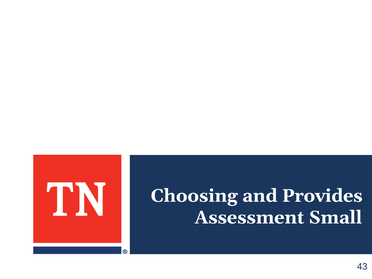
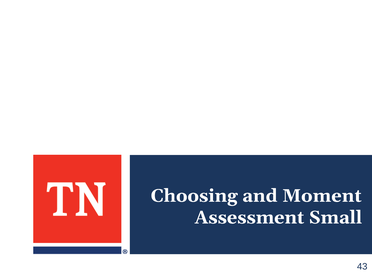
Provides: Provides -> Moment (322, 196)
